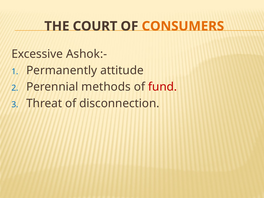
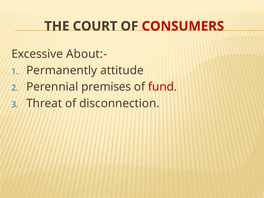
CONSUMERS colour: orange -> red (183, 26)
Ashok:-: Ashok:- -> About:- (87, 54)
methods: methods -> premises (106, 87)
